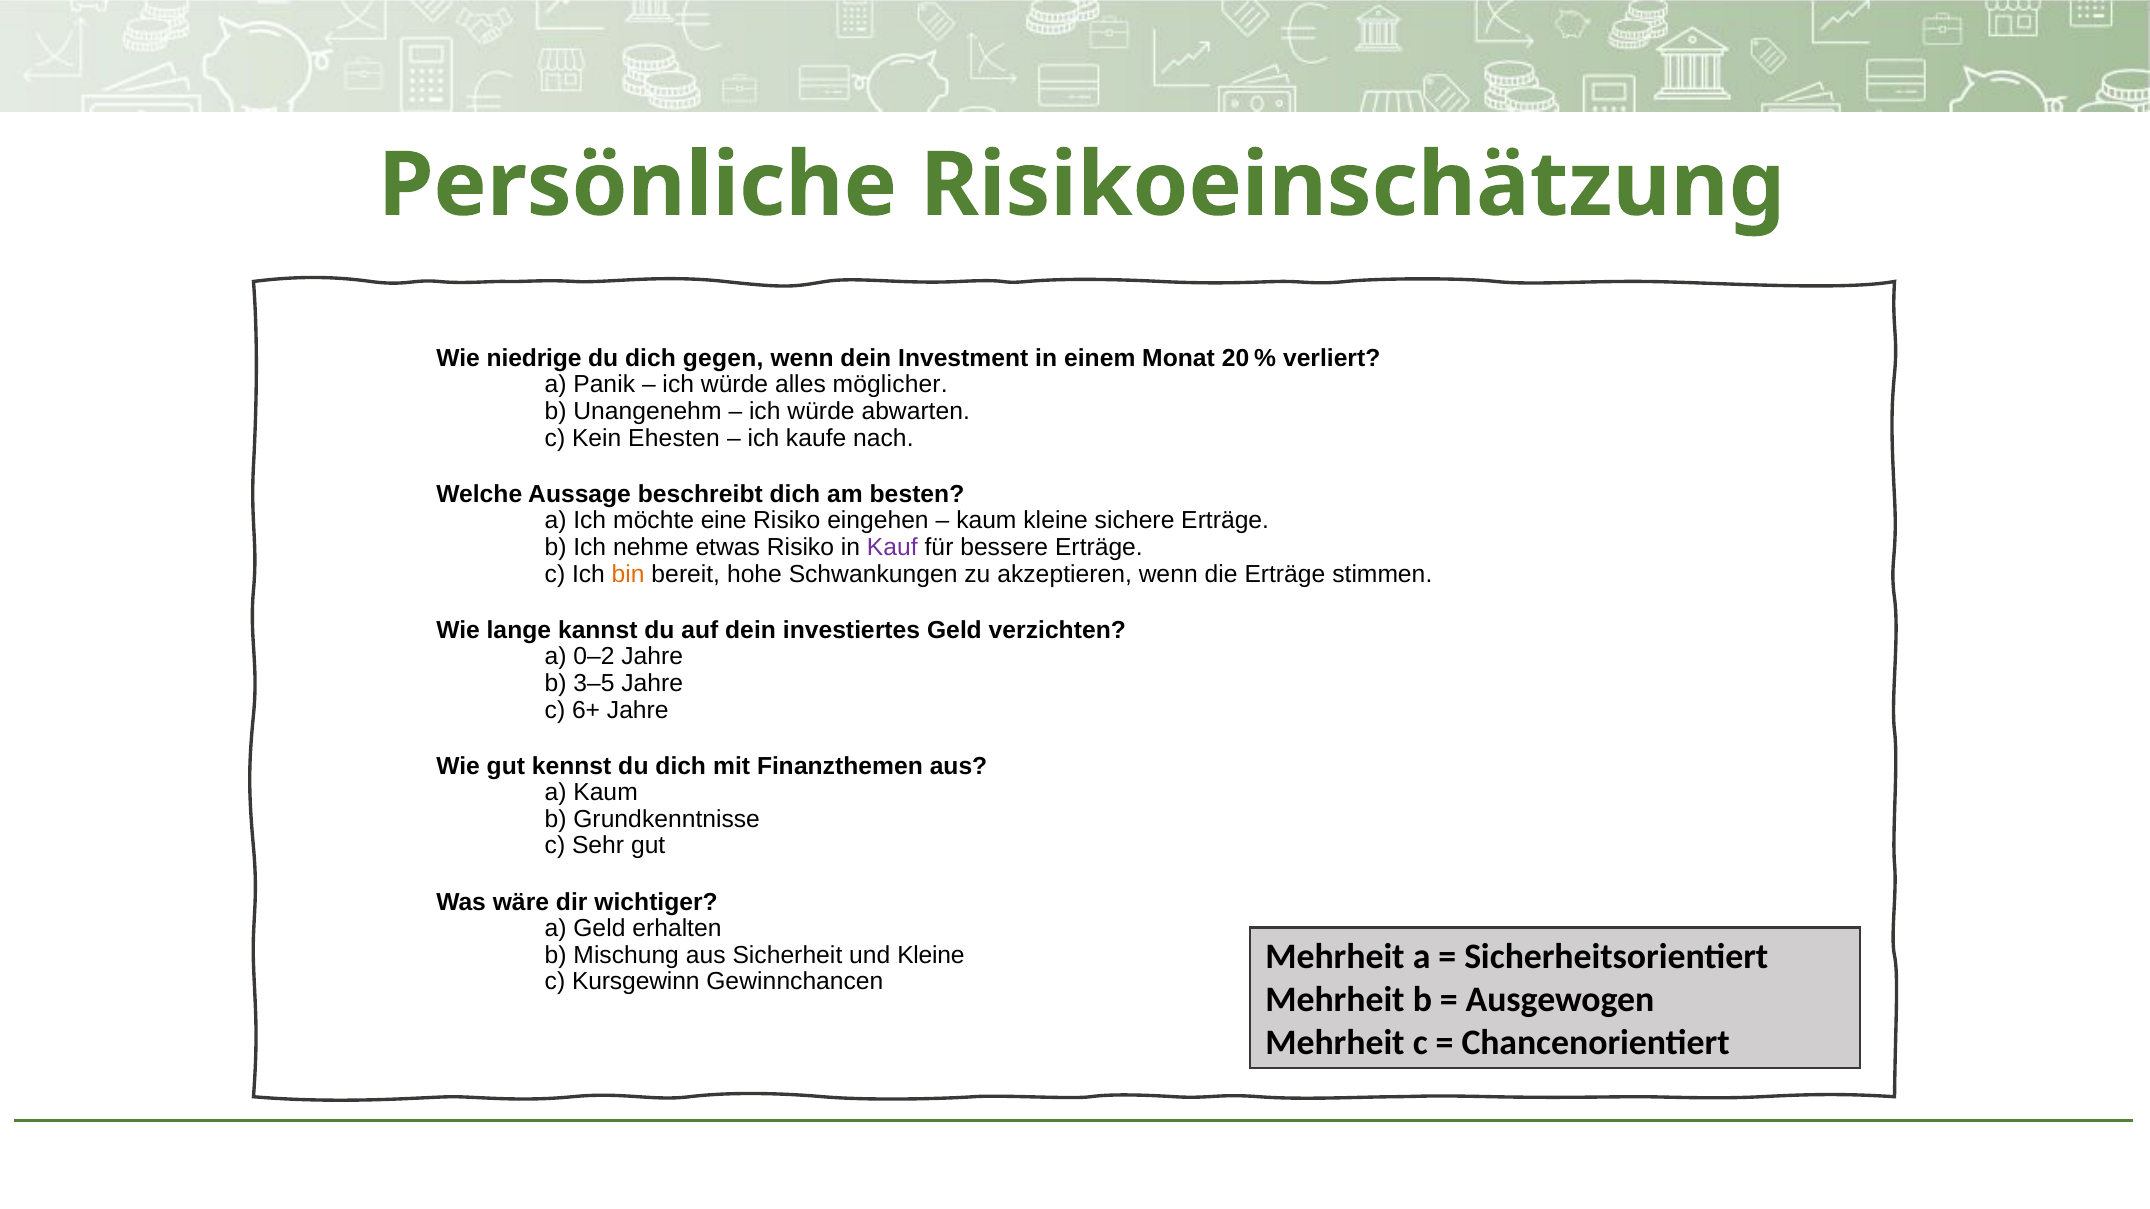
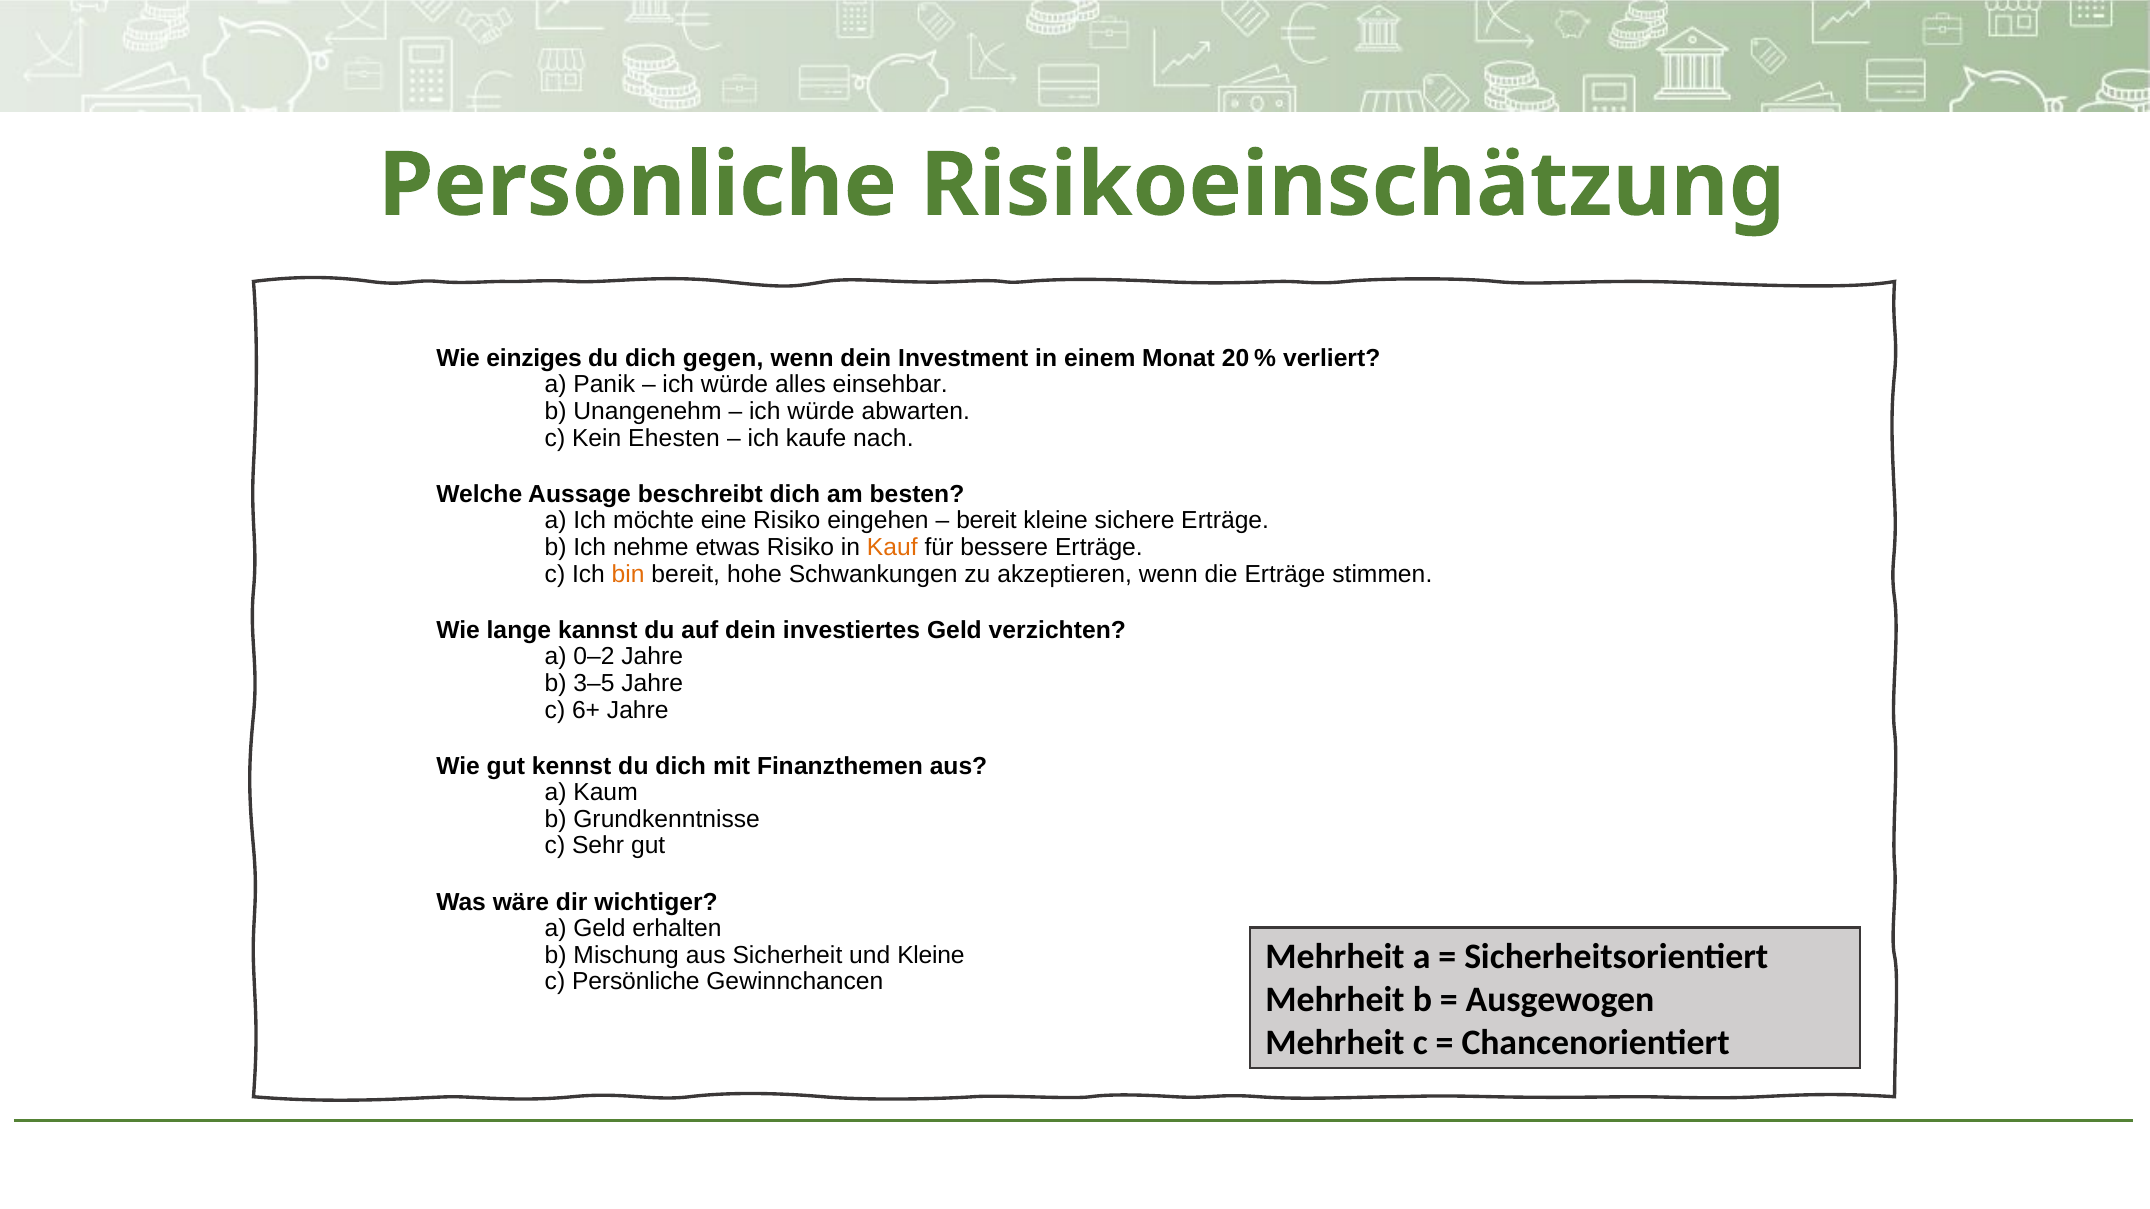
niedrige: niedrige -> einziges (534, 358)
möglicher: möglicher -> einsehbar (890, 385)
kaum: kaum -> bereit (987, 521)
Kauf colour: purple -> orange (892, 548)
c Kursgewinn: Kursgewinn -> Persönliche (636, 982)
